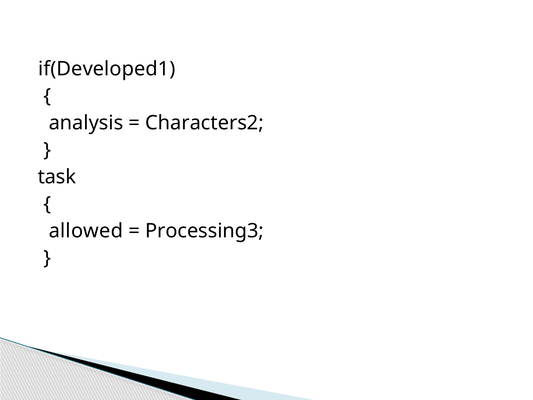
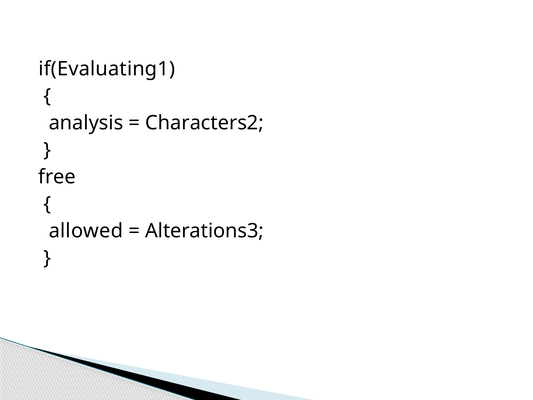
if(Developed1: if(Developed1 -> if(Evaluating1 (107, 69)
task: task -> free (57, 177)
Processing3: Processing3 -> Alterations3 (204, 231)
